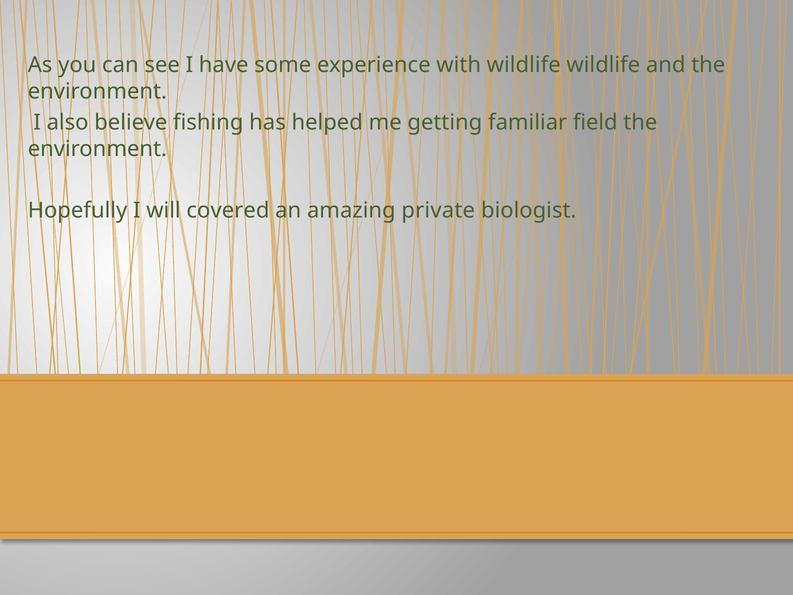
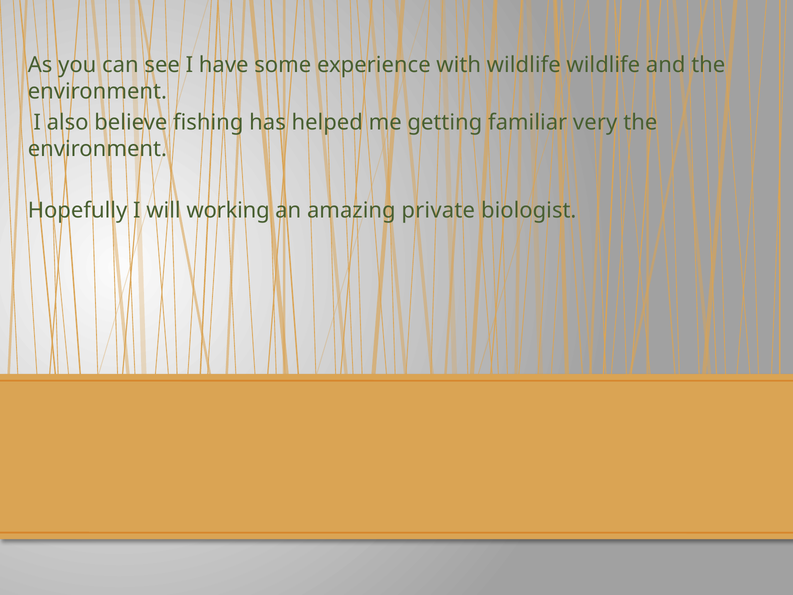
field: field -> very (595, 122)
covered: covered -> working (228, 211)
